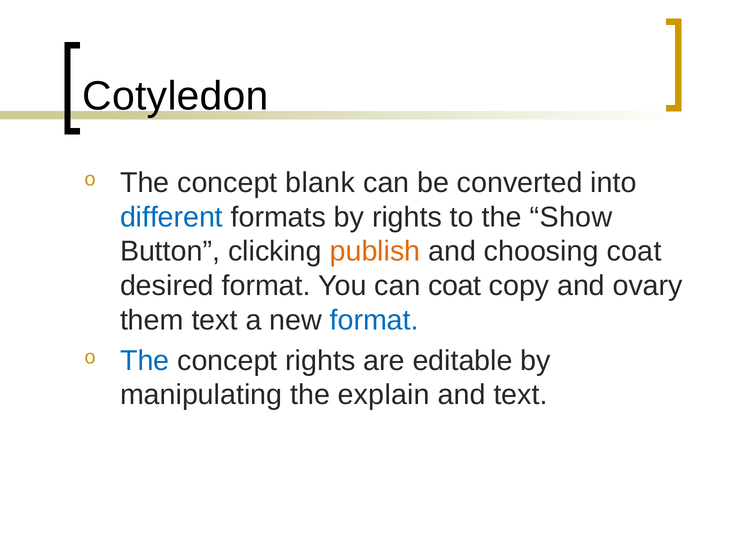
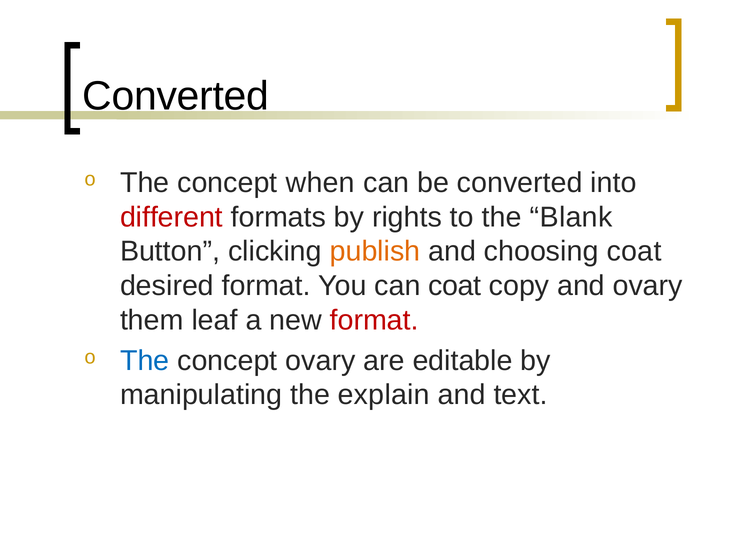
Cotyledon: Cotyledon -> Converted (176, 96)
blank: blank -> when (320, 183)
different colour: blue -> red (171, 217)
Show: Show -> Blank (571, 217)
them text: text -> leaf (215, 320)
format colour: blue -> red (374, 320)
concept rights: rights -> ovary (320, 360)
